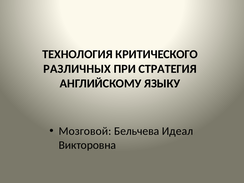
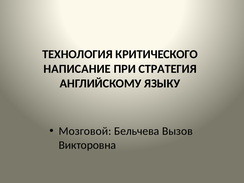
РАЗЛИЧНЫХ: РАЗЛИЧНЫХ -> НАПИСАНИЕ (77, 69)
Идеал: Идеал -> Вызов (177, 131)
